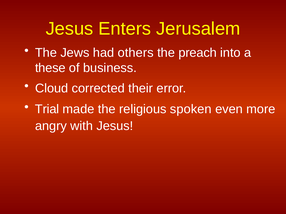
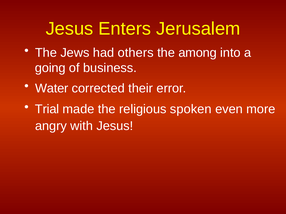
preach: preach -> among (198, 53)
these: these -> going (50, 68)
Cloud: Cloud -> Water (52, 88)
